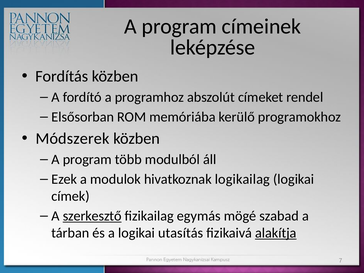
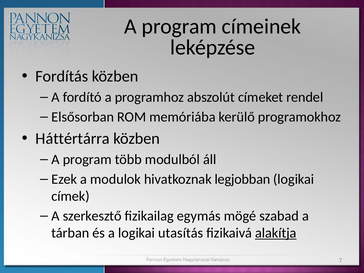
Módszerek: Módszerek -> Háttértárra (73, 139)
logikailag: logikailag -> legjobban (242, 179)
szerkesztő underline: present -> none (92, 216)
